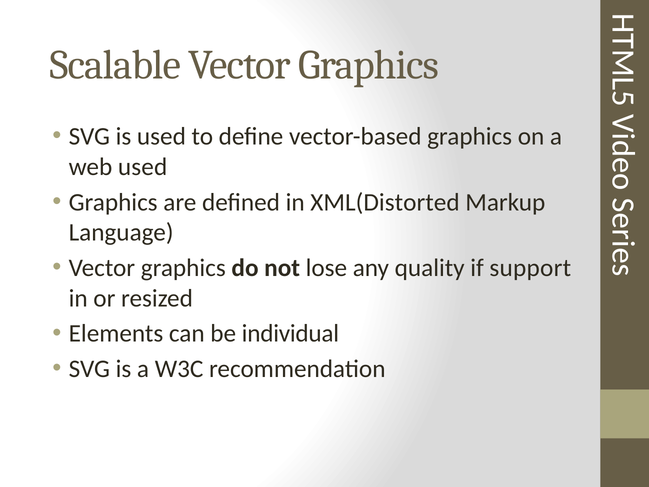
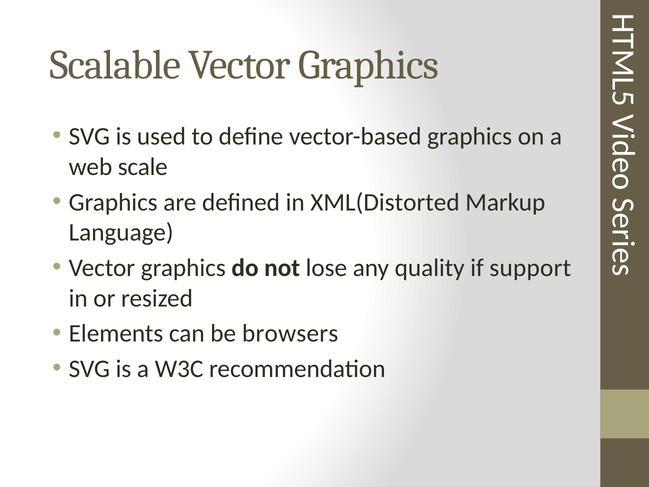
web used: used -> scale (143, 167)
individual: individual -> browsers (290, 333)
